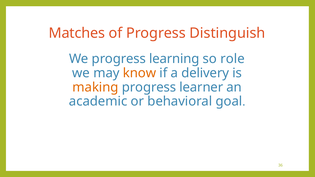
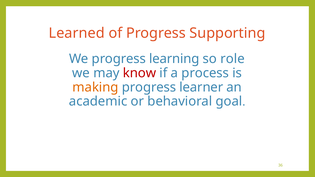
Matches: Matches -> Learned (77, 33)
Distinguish: Distinguish -> Supporting (227, 33)
know colour: orange -> red (140, 73)
delivery: delivery -> process (205, 73)
